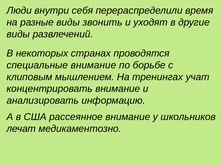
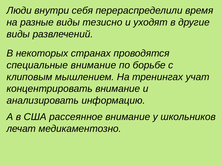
звонить: звонить -> тезисно (102, 22)
